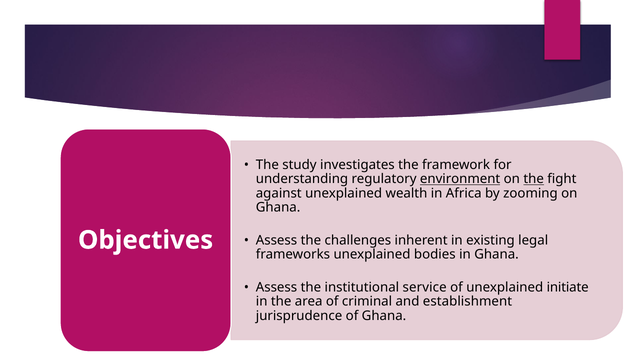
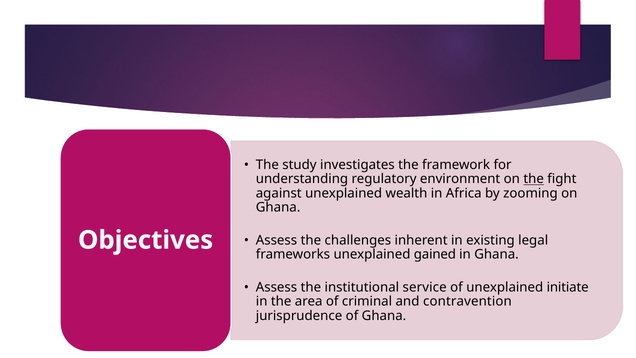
environment underline: present -> none (460, 179)
bodies: bodies -> gained (435, 254)
establishment: establishment -> contravention (467, 301)
